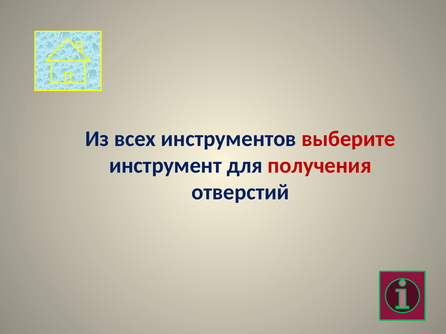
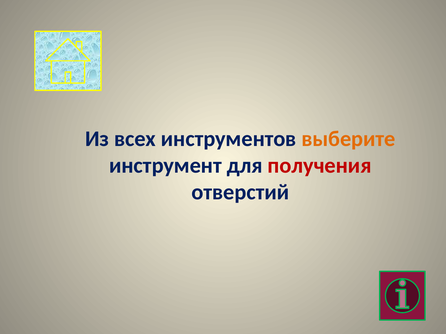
выберите colour: red -> orange (348, 139)
